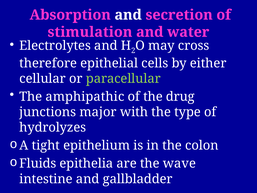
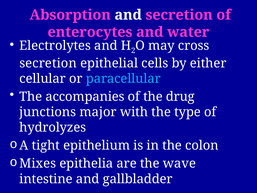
stimulation: stimulation -> enterocytes (90, 32)
therefore: therefore -> secretion (48, 63)
paracellular colour: light green -> light blue (123, 79)
amphipathic: amphipathic -> accompanies (85, 97)
Fluids: Fluids -> Mixes (38, 163)
